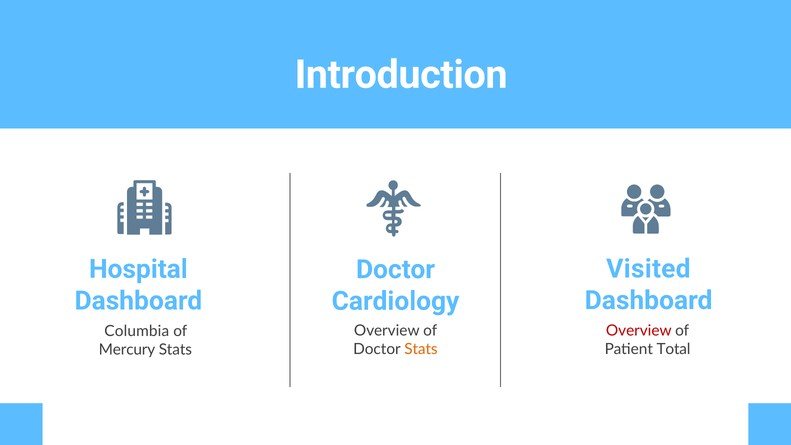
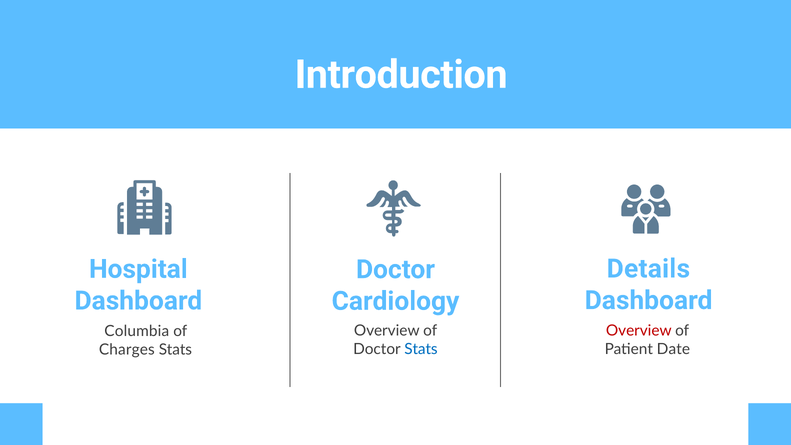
Visited: Visited -> Details (648, 269)
Stats colour: orange -> blue (421, 349)
Total: Total -> Date (673, 349)
Mercury: Mercury -> Charges (127, 349)
